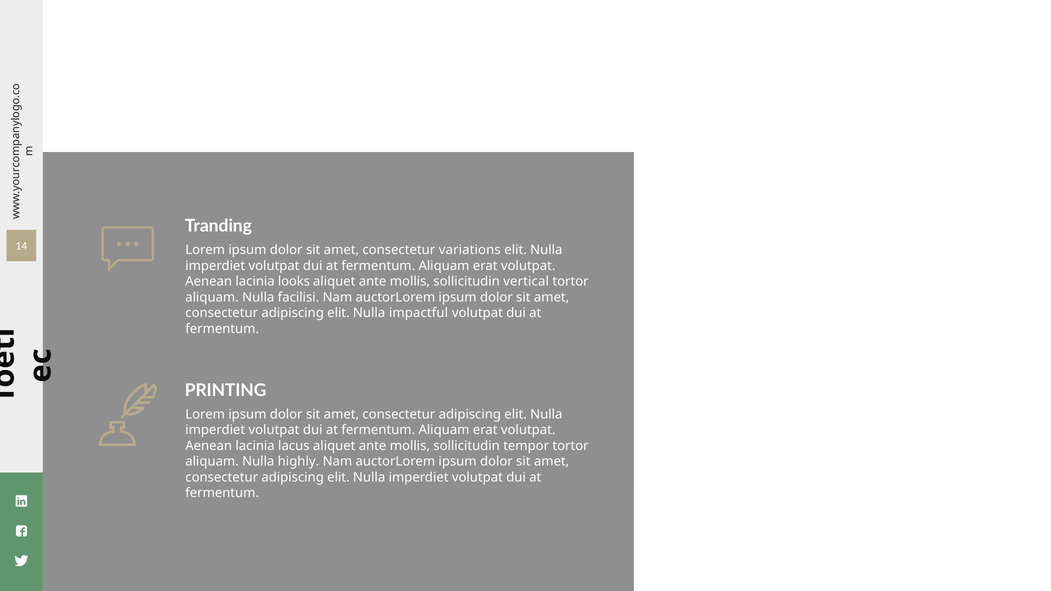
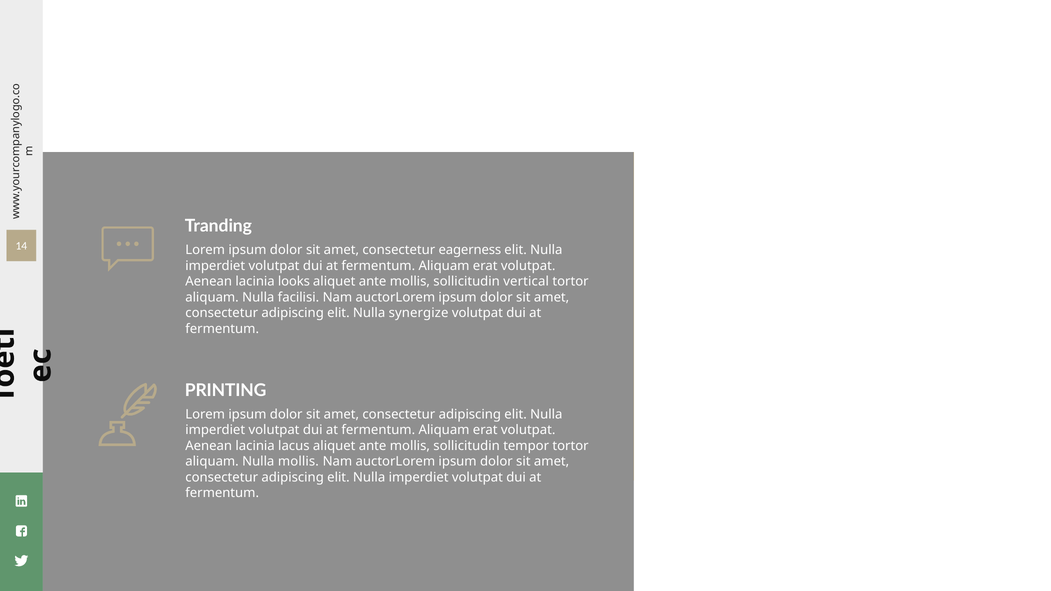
variations: variations -> eagerness (470, 250)
impactful: impactful -> synergize (419, 313)
Nulla highly: highly -> mollis (298, 462)
